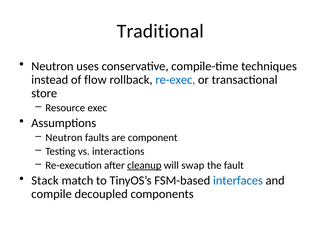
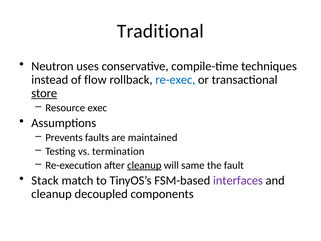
store underline: none -> present (44, 93)
Neutron: Neutron -> Prevents (64, 138)
component: component -> maintained (153, 138)
interactions: interactions -> termination (118, 151)
swap: swap -> same (193, 165)
interfaces colour: blue -> purple (238, 180)
compile: compile -> cleanup (52, 194)
